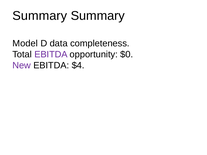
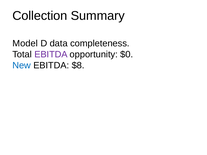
Summary: Summary -> Collection (40, 16)
New colour: purple -> blue (22, 65)
$4: $4 -> $8 (78, 65)
